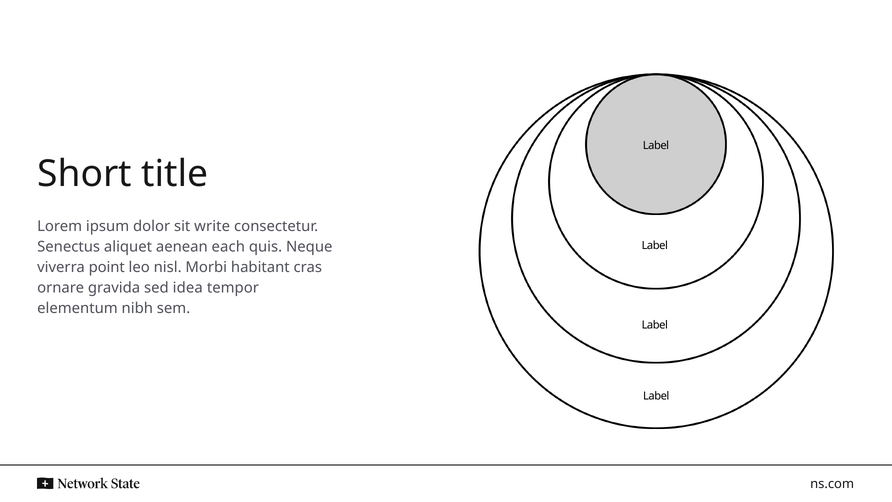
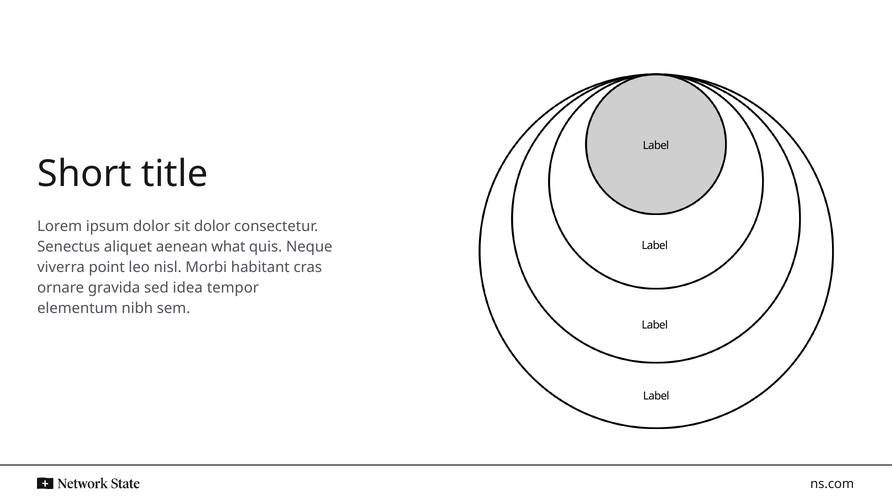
sit write: write -> dolor (212, 226)
each: each -> what (228, 247)
